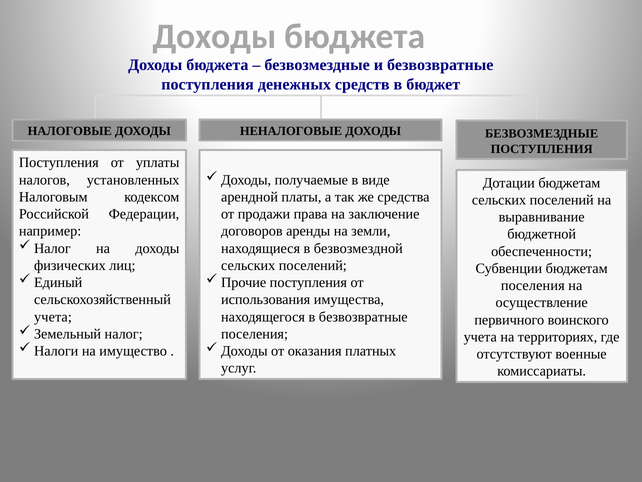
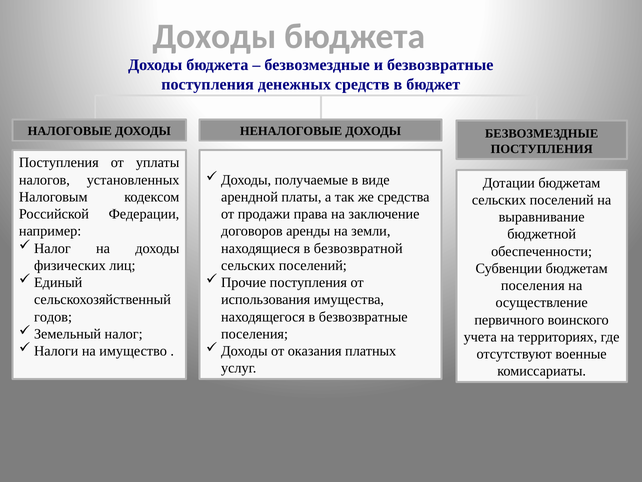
безвозмездной: безвозмездной -> безвозвратной (358, 248)
учета: учета -> годов (53, 317)
